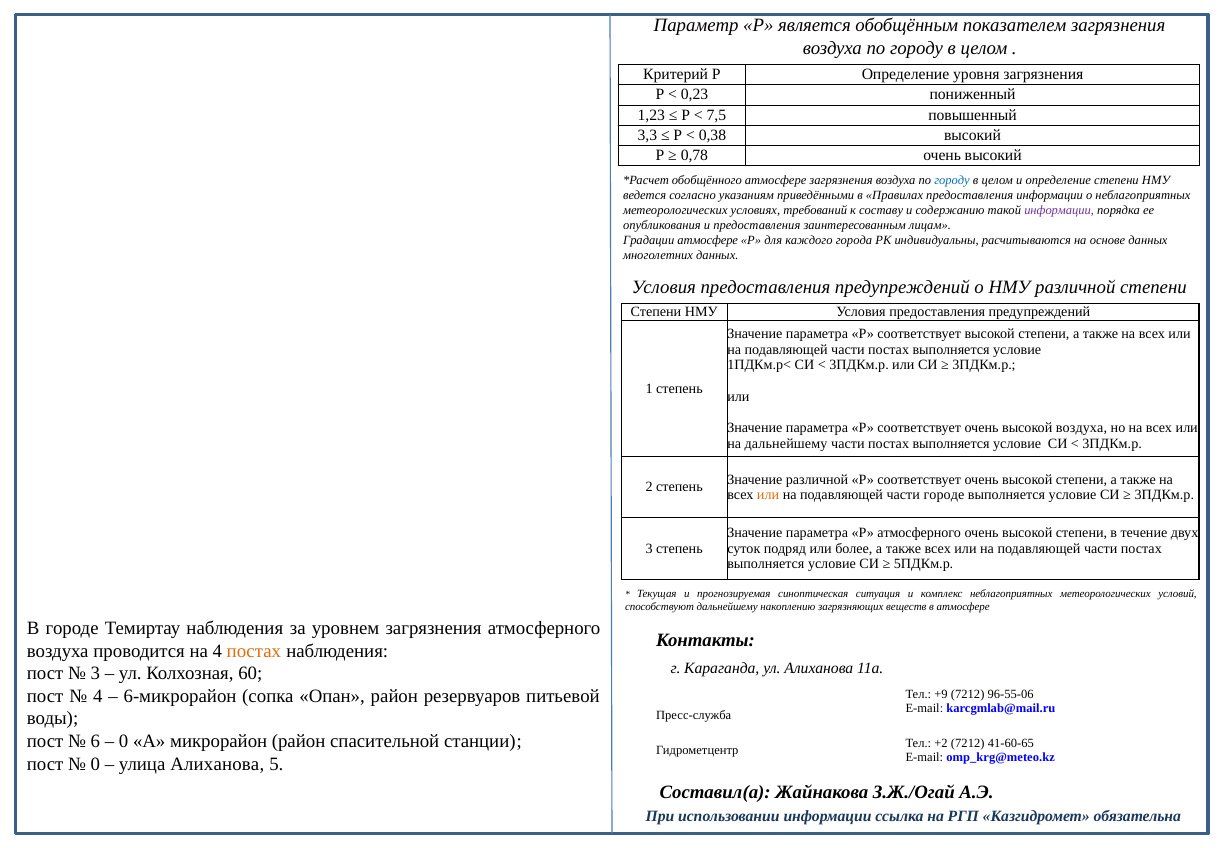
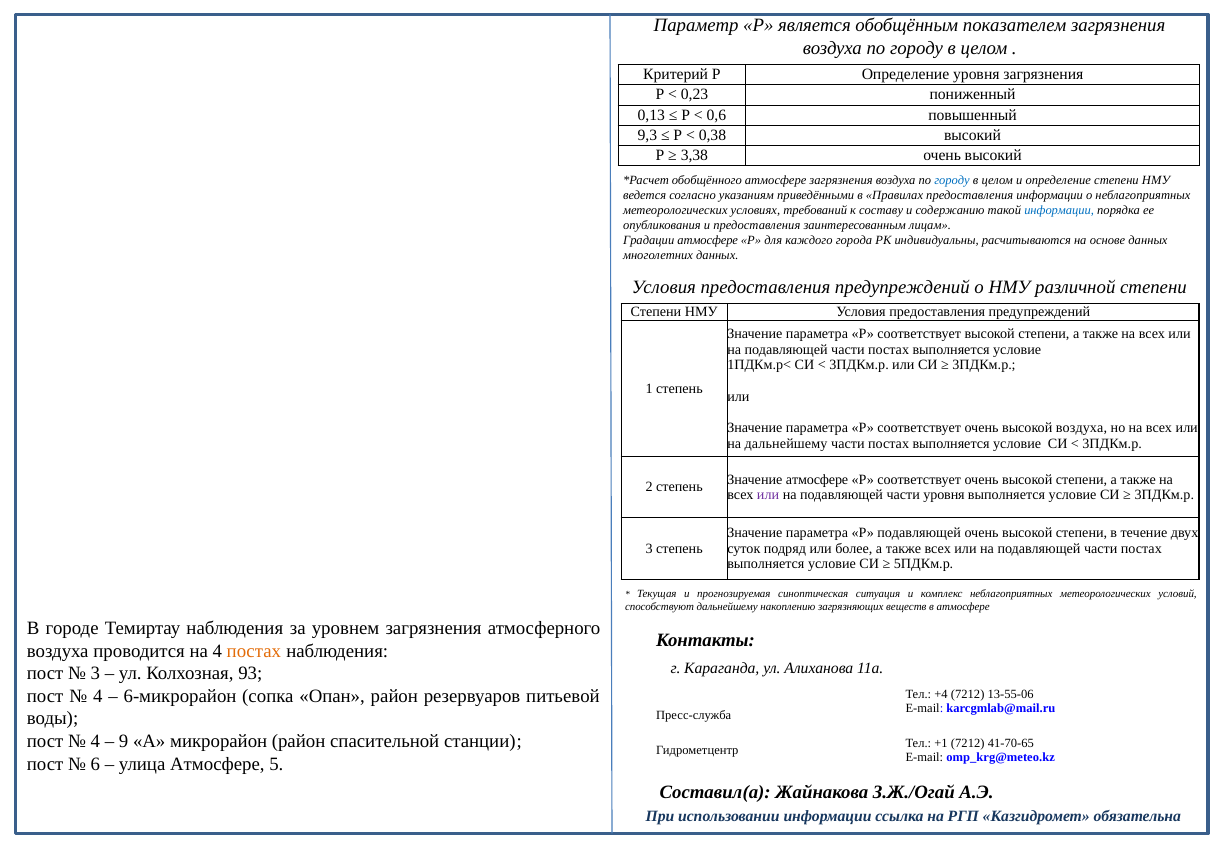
1,23: 1,23 -> 0,13 (651, 115)
7,5: 7,5 -> 0,6 (716, 115)
3,3: 3,3 -> 9,3 (647, 135)
0,78: 0,78 -> 3,38 (694, 155)
информации colour: purple -> blue (1059, 210)
Значение различной: различной -> атмосфере (817, 479)
или colour: orange -> purple (768, 495)
части городе: городе -> уровня (944, 495)
Р атмосферного: атмосферного -> подавляющей (919, 532)
60: 60 -> 93 (250, 673)
+9: +9 -> +4 (941, 693)
96-55-06: 96-55-06 -> 13-55-06 (1011, 693)
6: 6 -> 4 (95, 741)
0: 0 -> 9 (124, 741)
+2: +2 -> +1 (941, 742)
41-60-65: 41-60-65 -> 41-70-65 (1011, 742)
0: 0 -> 6 (95, 763)
улица Алиханова: Алиханова -> Атмосфере (217, 763)
